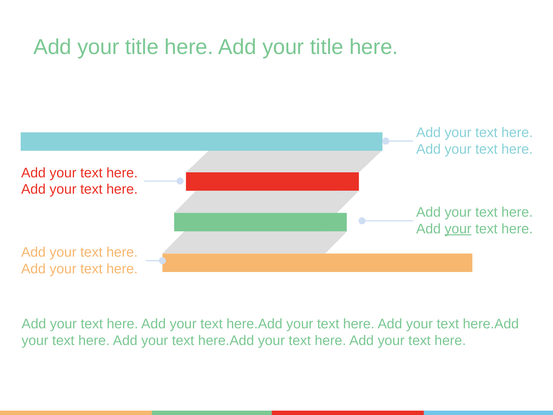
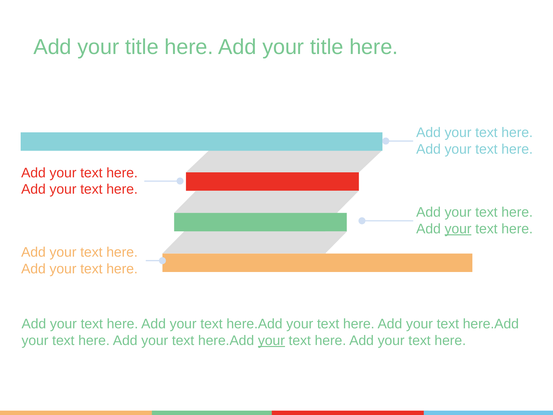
your underline: none -> present (271, 340)
